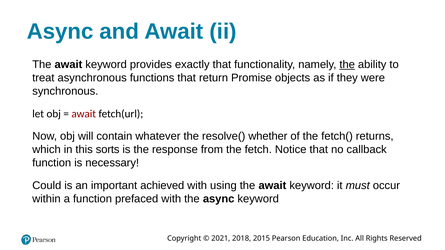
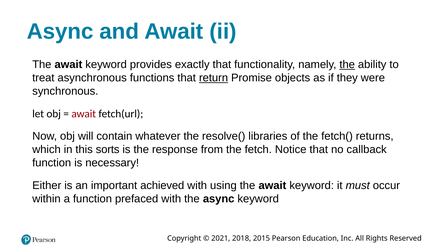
return underline: none -> present (214, 78)
whether: whether -> libraries (268, 136)
Could: Could -> Either (47, 186)
